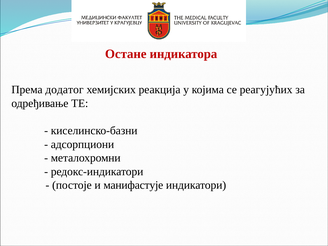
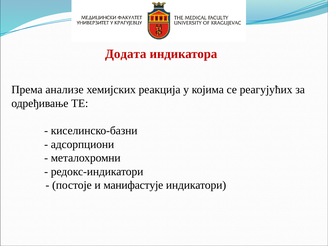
Остане: Остане -> Додата (126, 54)
додатог: додатог -> анализе (64, 90)
